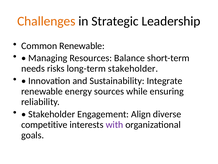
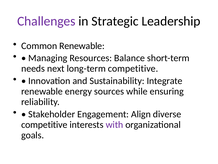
Challenges colour: orange -> purple (46, 21)
risks: risks -> next (56, 68)
long-term stakeholder: stakeholder -> competitive (133, 68)
